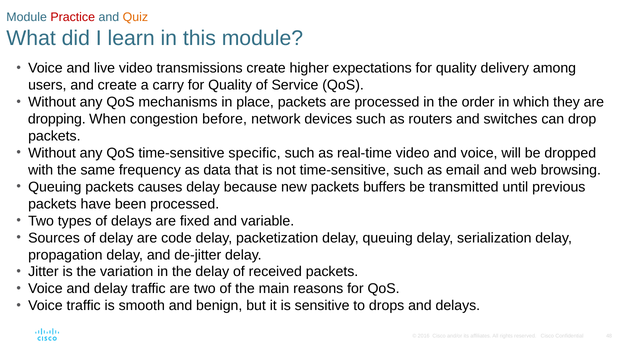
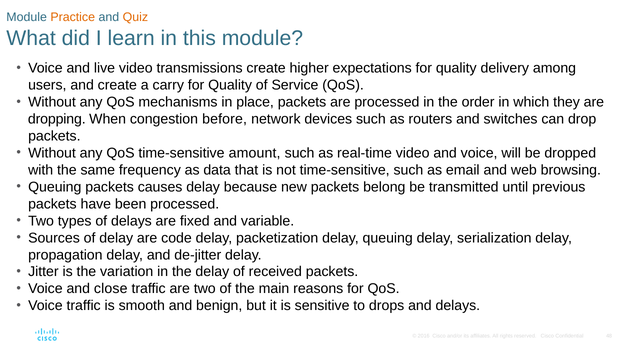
Practice colour: red -> orange (73, 17)
specific: specific -> amount (255, 153)
buffers: buffers -> belong (384, 187)
and delay: delay -> close (111, 289)
